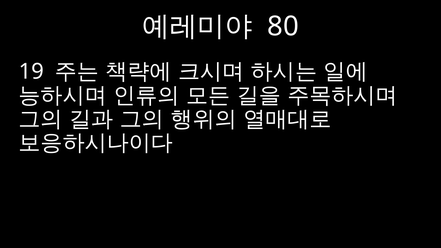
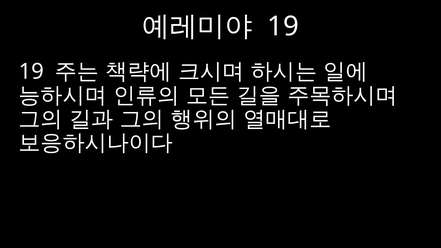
80: 80 -> 19 (283, 27)
